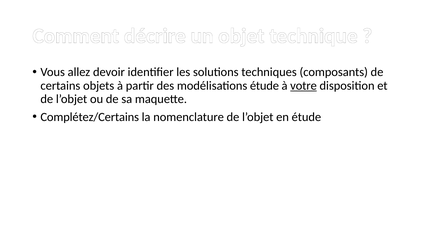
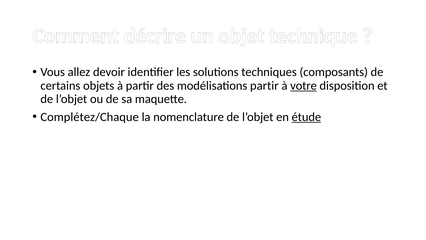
modélisations étude: étude -> partir (264, 85)
Complétez/Certains: Complétez/Certains -> Complétez/Chaque (90, 117)
étude underline: none -> present (306, 117)
